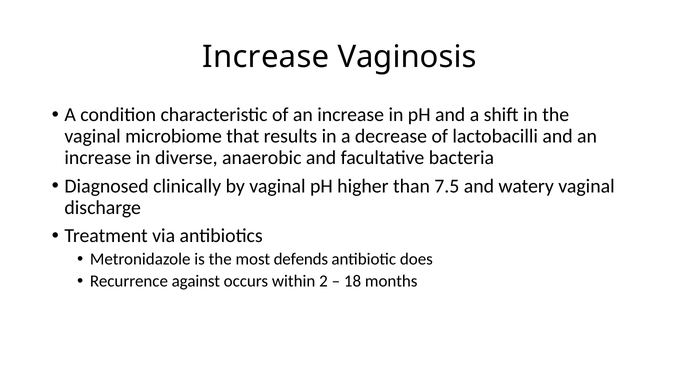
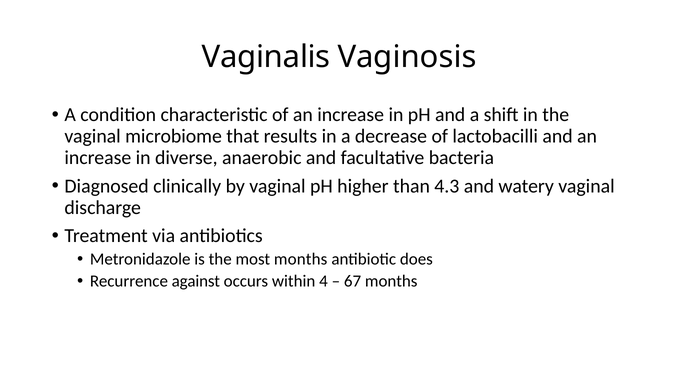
Increase: Increase -> Vaginalis (266, 57)
7.5: 7.5 -> 4.3 (447, 186)
most defends: defends -> months (301, 259)
2: 2 -> 4 (324, 281)
18: 18 -> 67 (353, 281)
